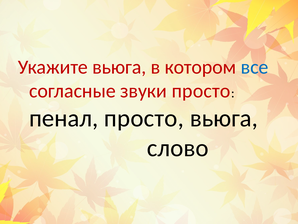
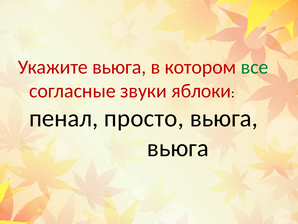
все colour: blue -> green (255, 67)
звуки просто: просто -> яблоки (201, 91)
слово: слово -> вьюга (178, 148)
